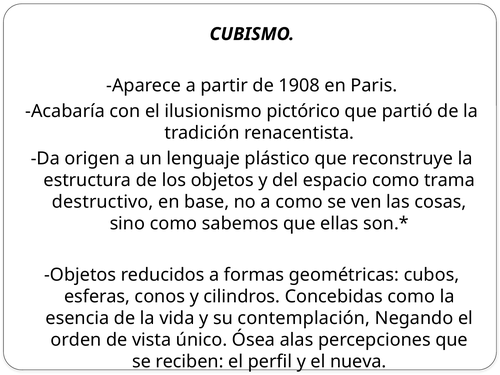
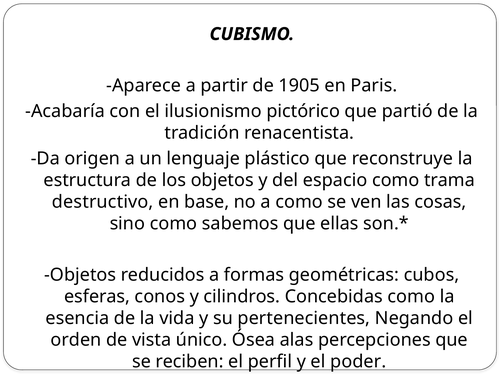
1908: 1908 -> 1905 (299, 85)
contemplación: contemplación -> pertenecientes (304, 318)
nueva: nueva -> poder (358, 361)
